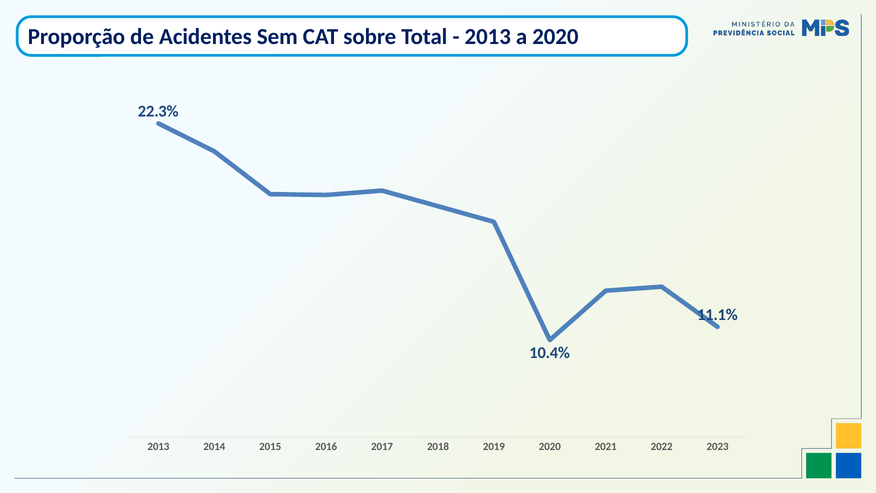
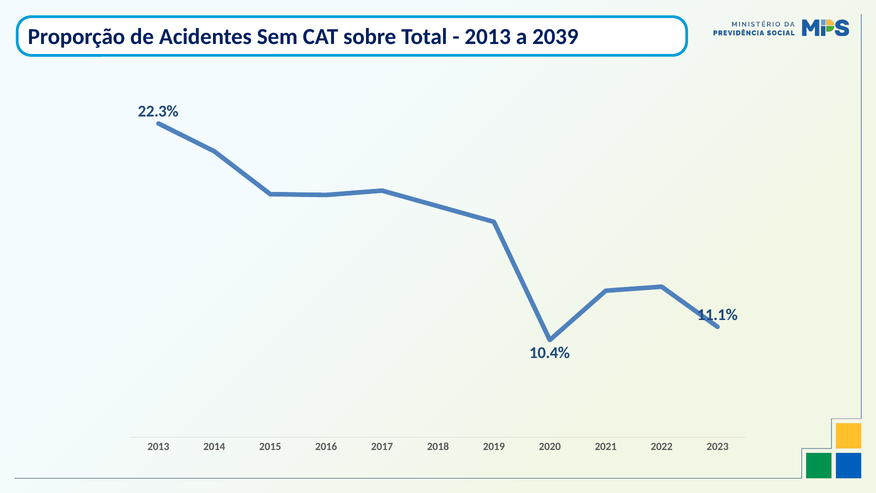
a 2020: 2020 -> 2039 (555, 36)
